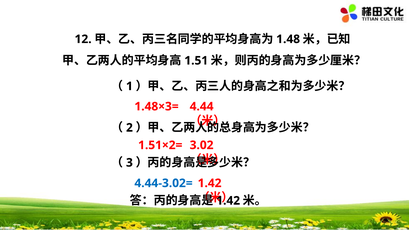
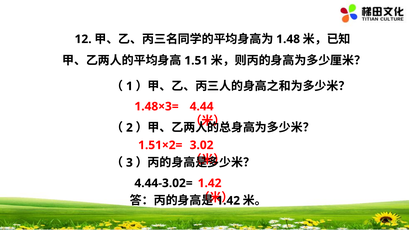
4.44-3.02= colour: blue -> black (164, 183)
